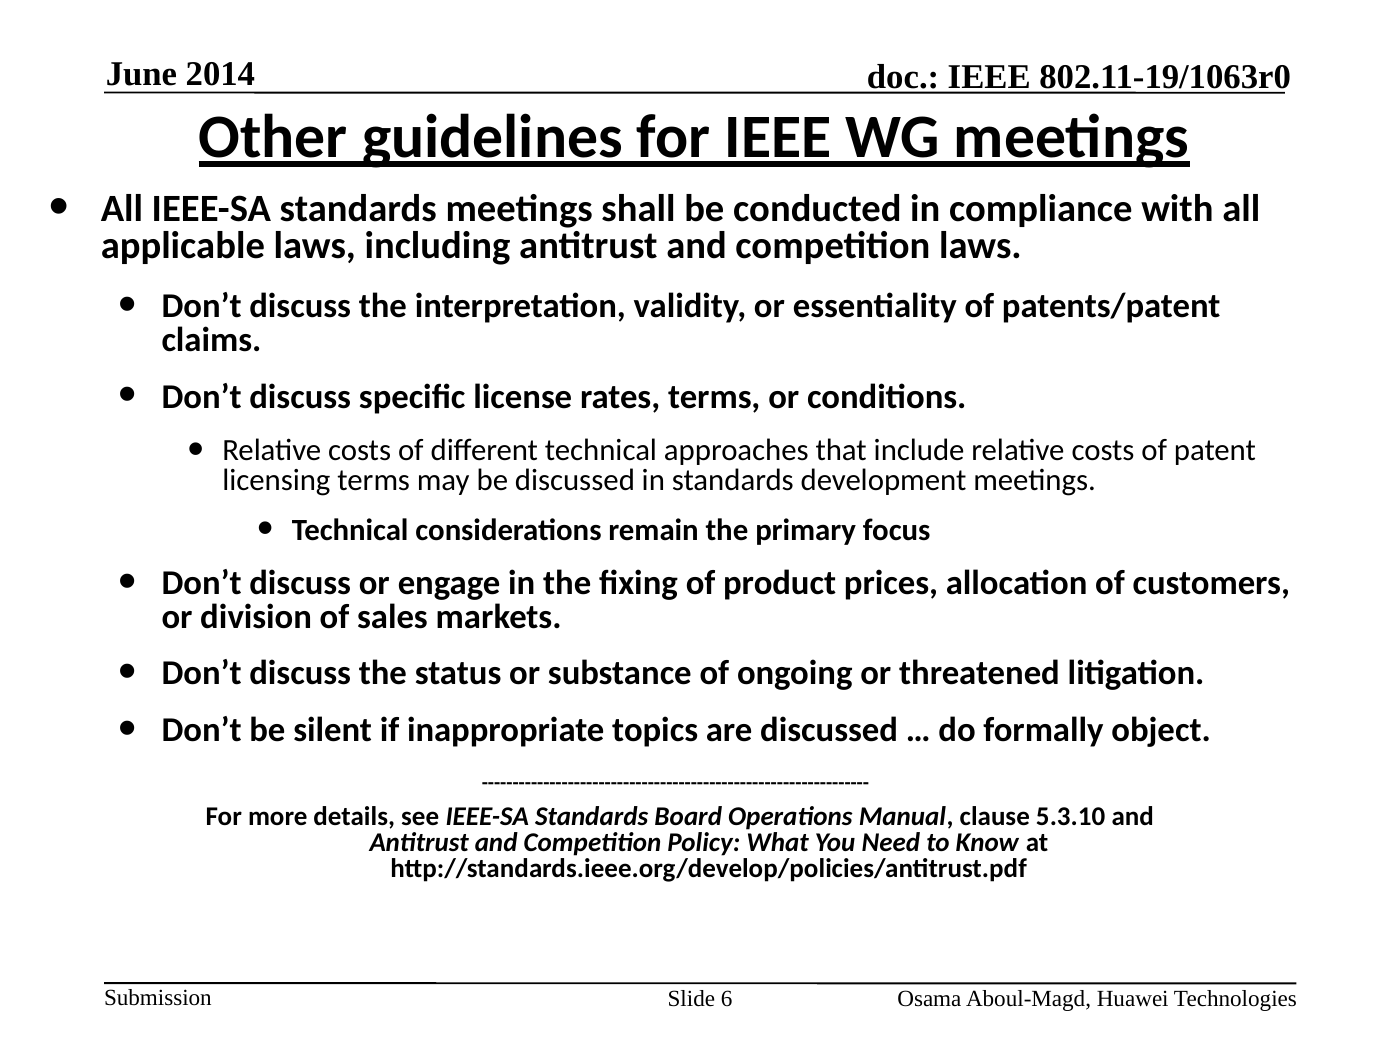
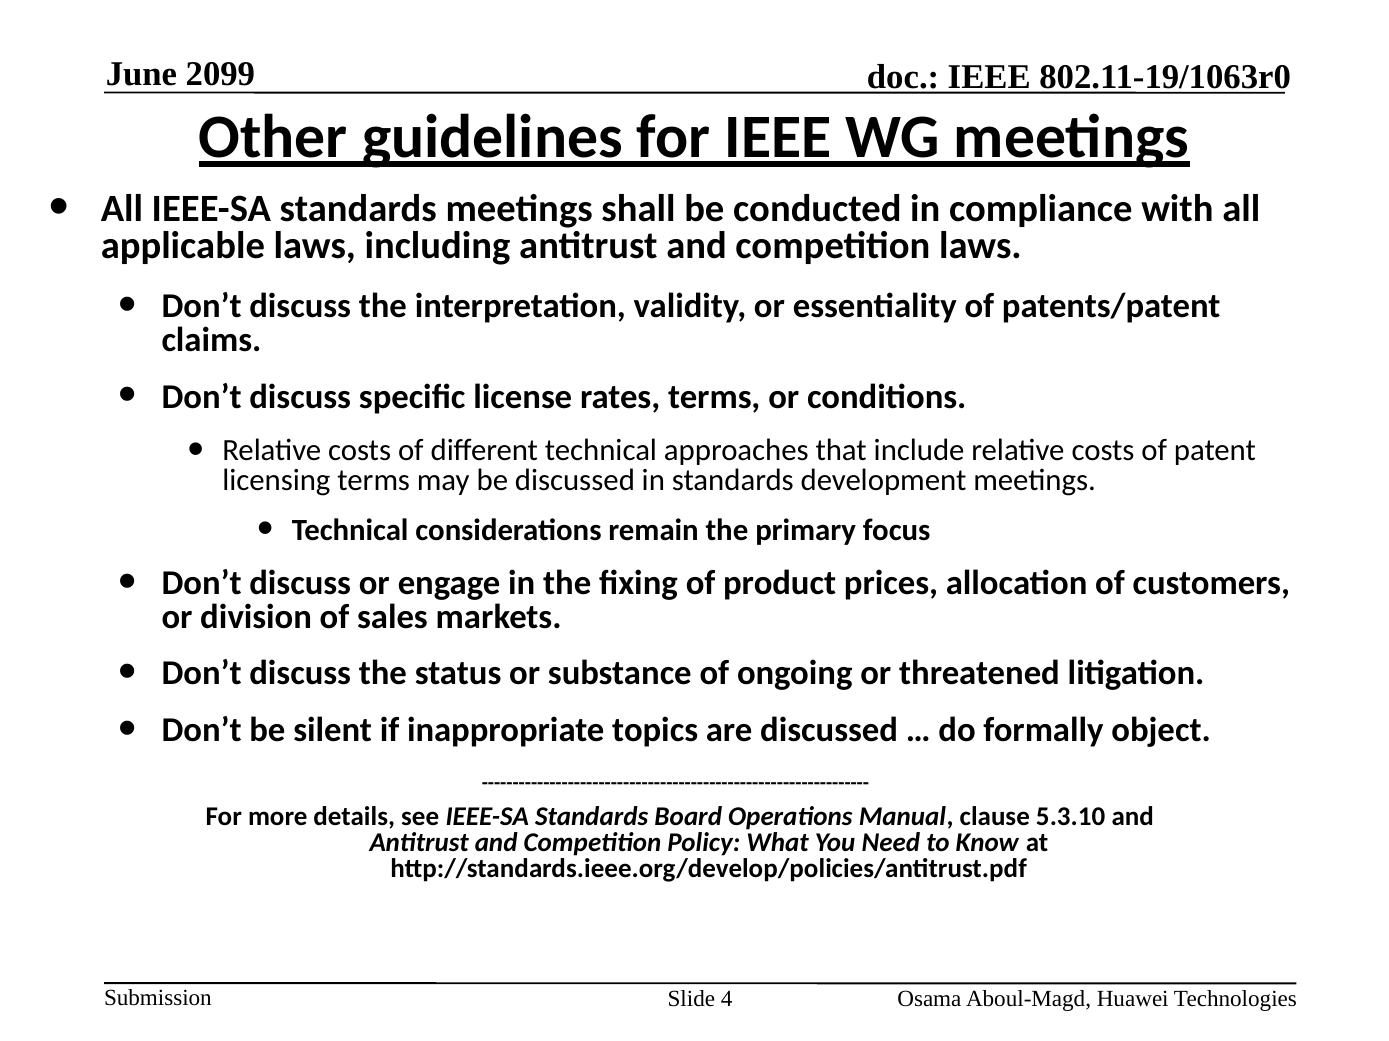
2014: 2014 -> 2099 (220, 74)
6: 6 -> 4 (727, 999)
